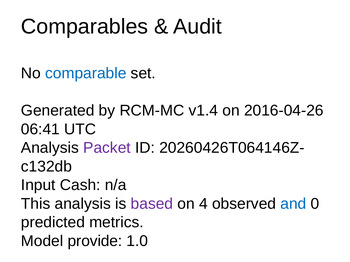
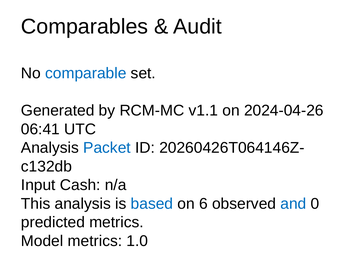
v1.4: v1.4 -> v1.1 (203, 111)
2016-04-26: 2016-04-26 -> 2024-04-26 (284, 111)
Packet colour: purple -> blue (107, 148)
based colour: purple -> blue (152, 204)
4: 4 -> 6 (203, 204)
Model provide: provide -> metrics (95, 241)
